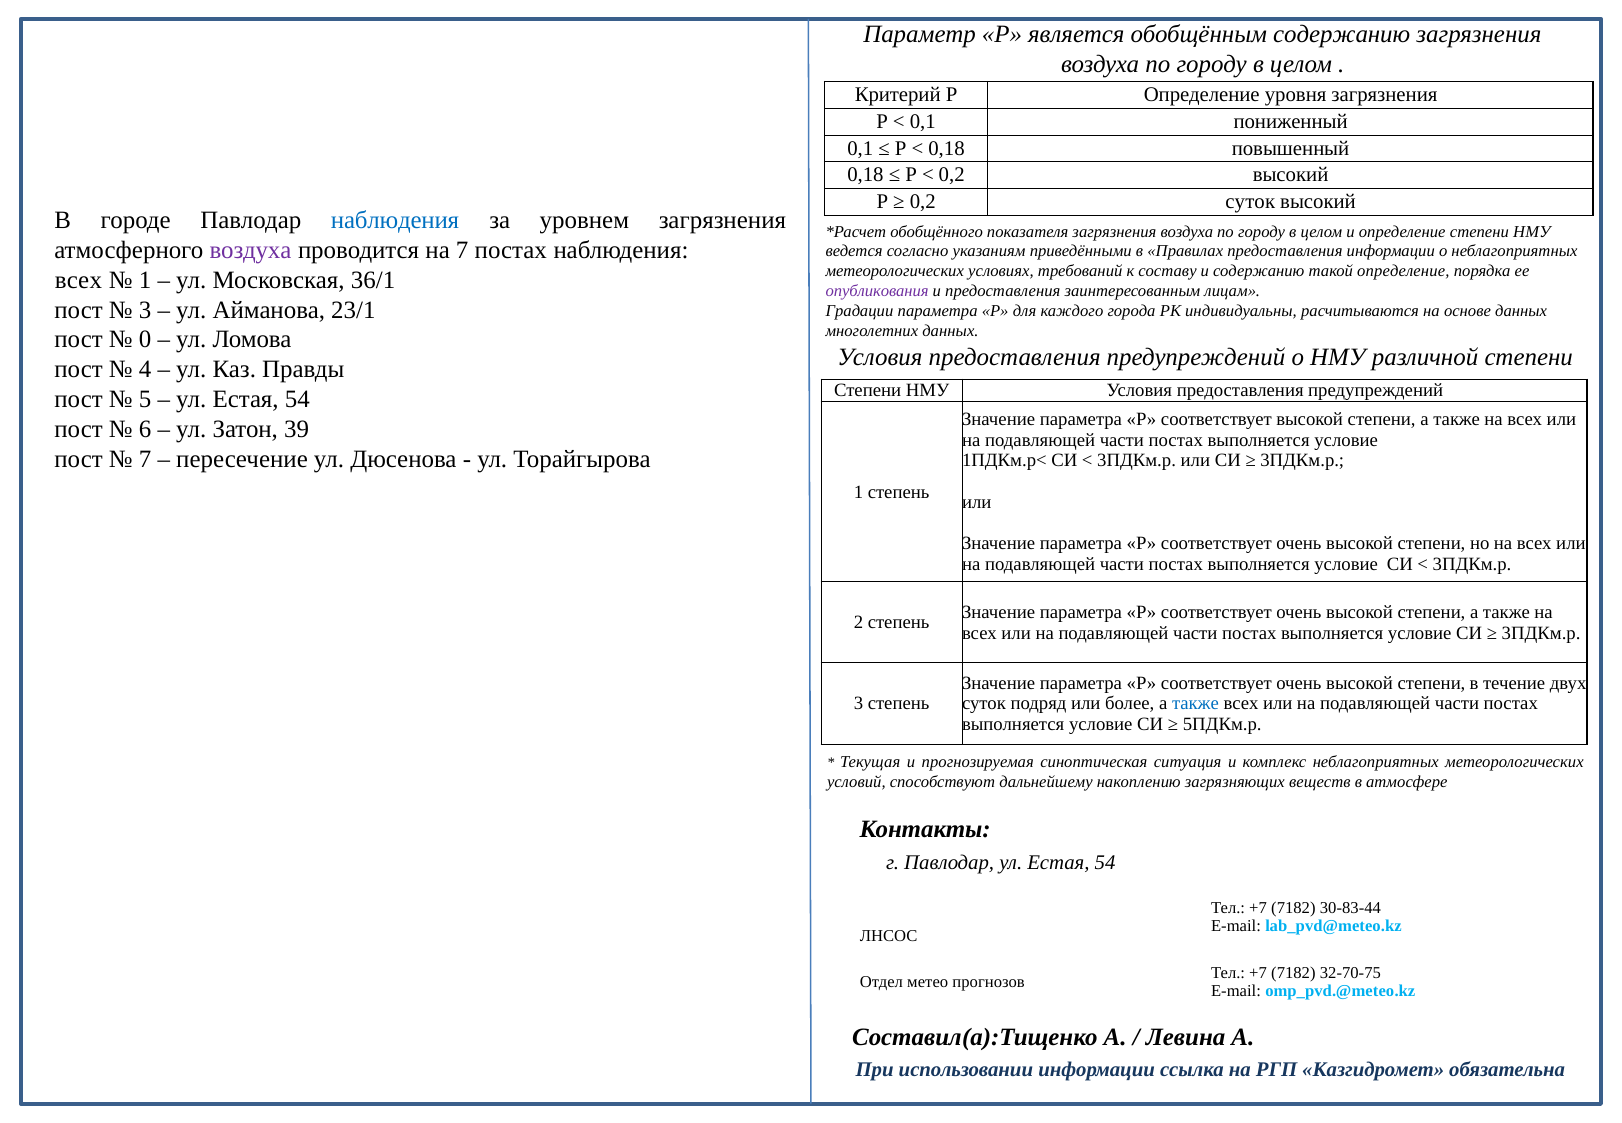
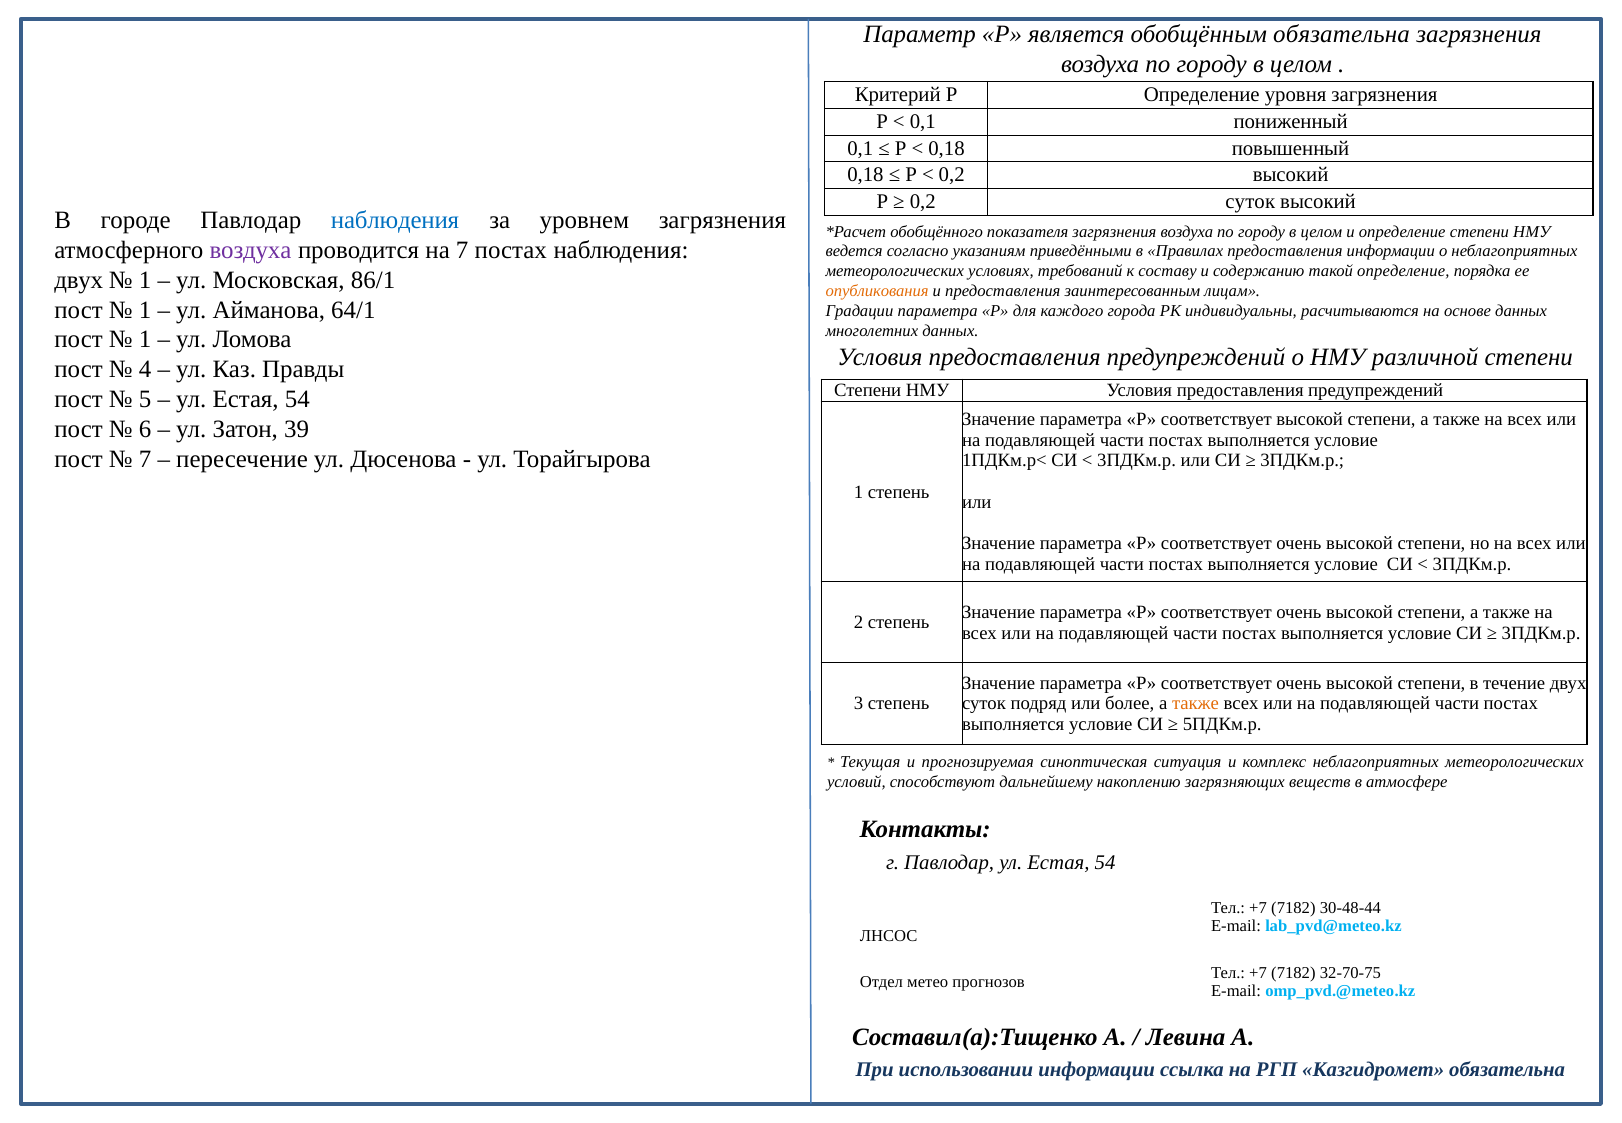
обобщённым содержанию: содержанию -> обязательна (1342, 34)
всех: всех -> двух (79, 280)
36/1: 36/1 -> 86/1 (373, 280)
опубликования colour: purple -> orange (877, 291)
3: 3 -> 1 (145, 310)
23/1: 23/1 -> 64/1 (353, 310)
0: 0 -> 1 (145, 340)
также colour: blue -> orange (1195, 704)
30-83-44: 30-83-44 -> 30-48-44 (1350, 908)
